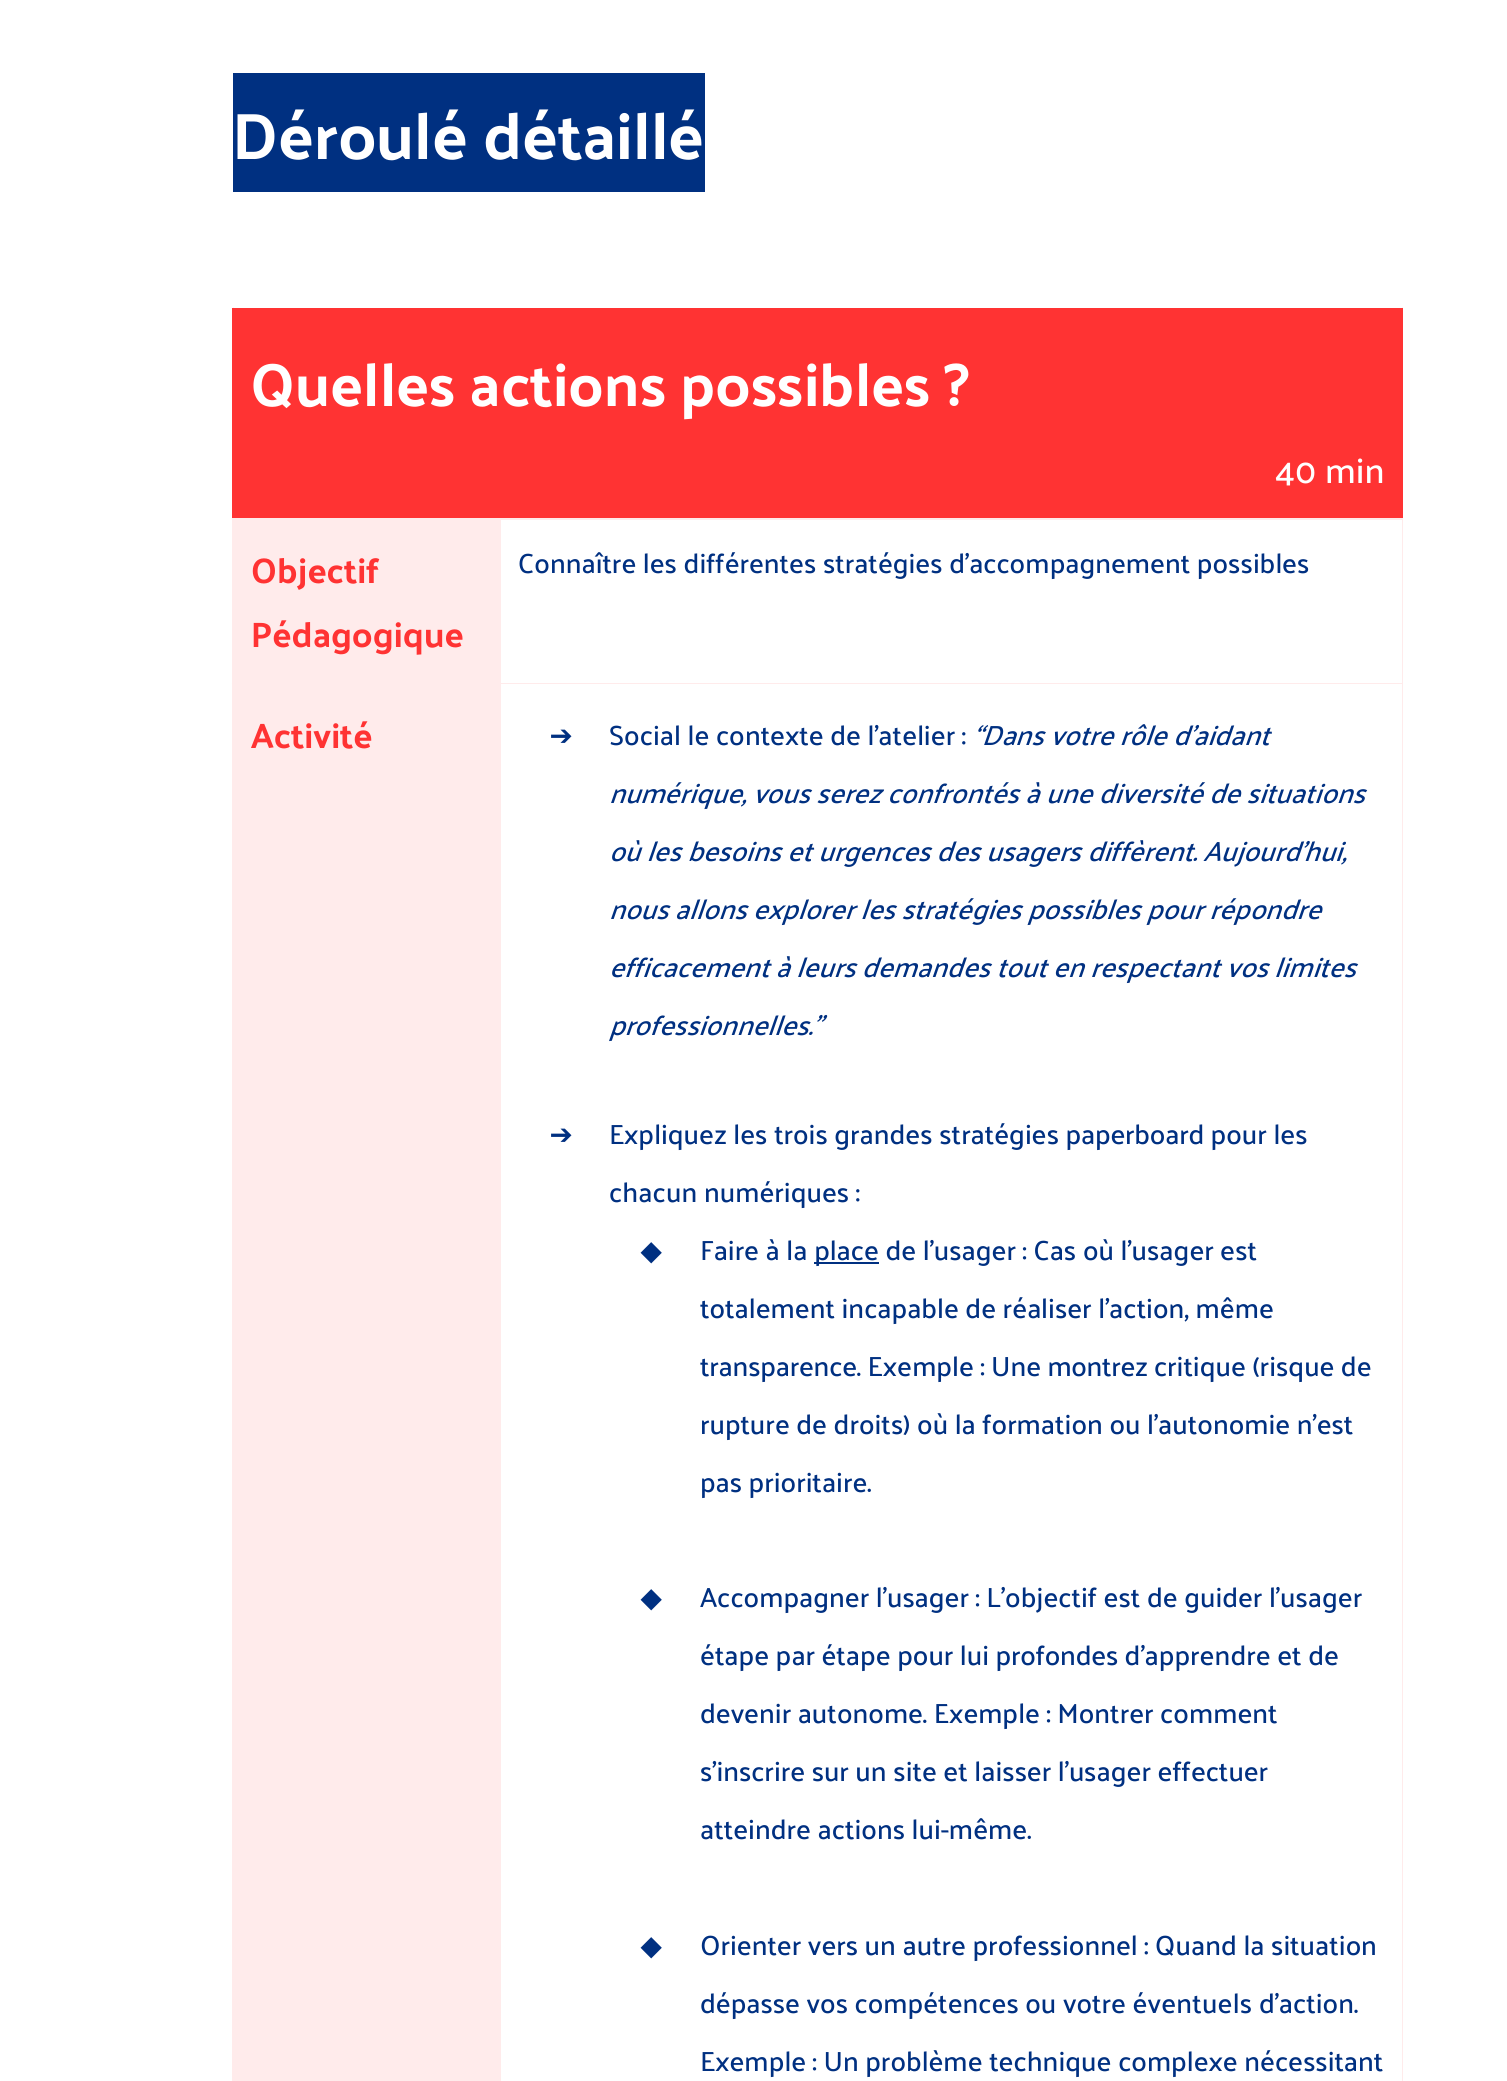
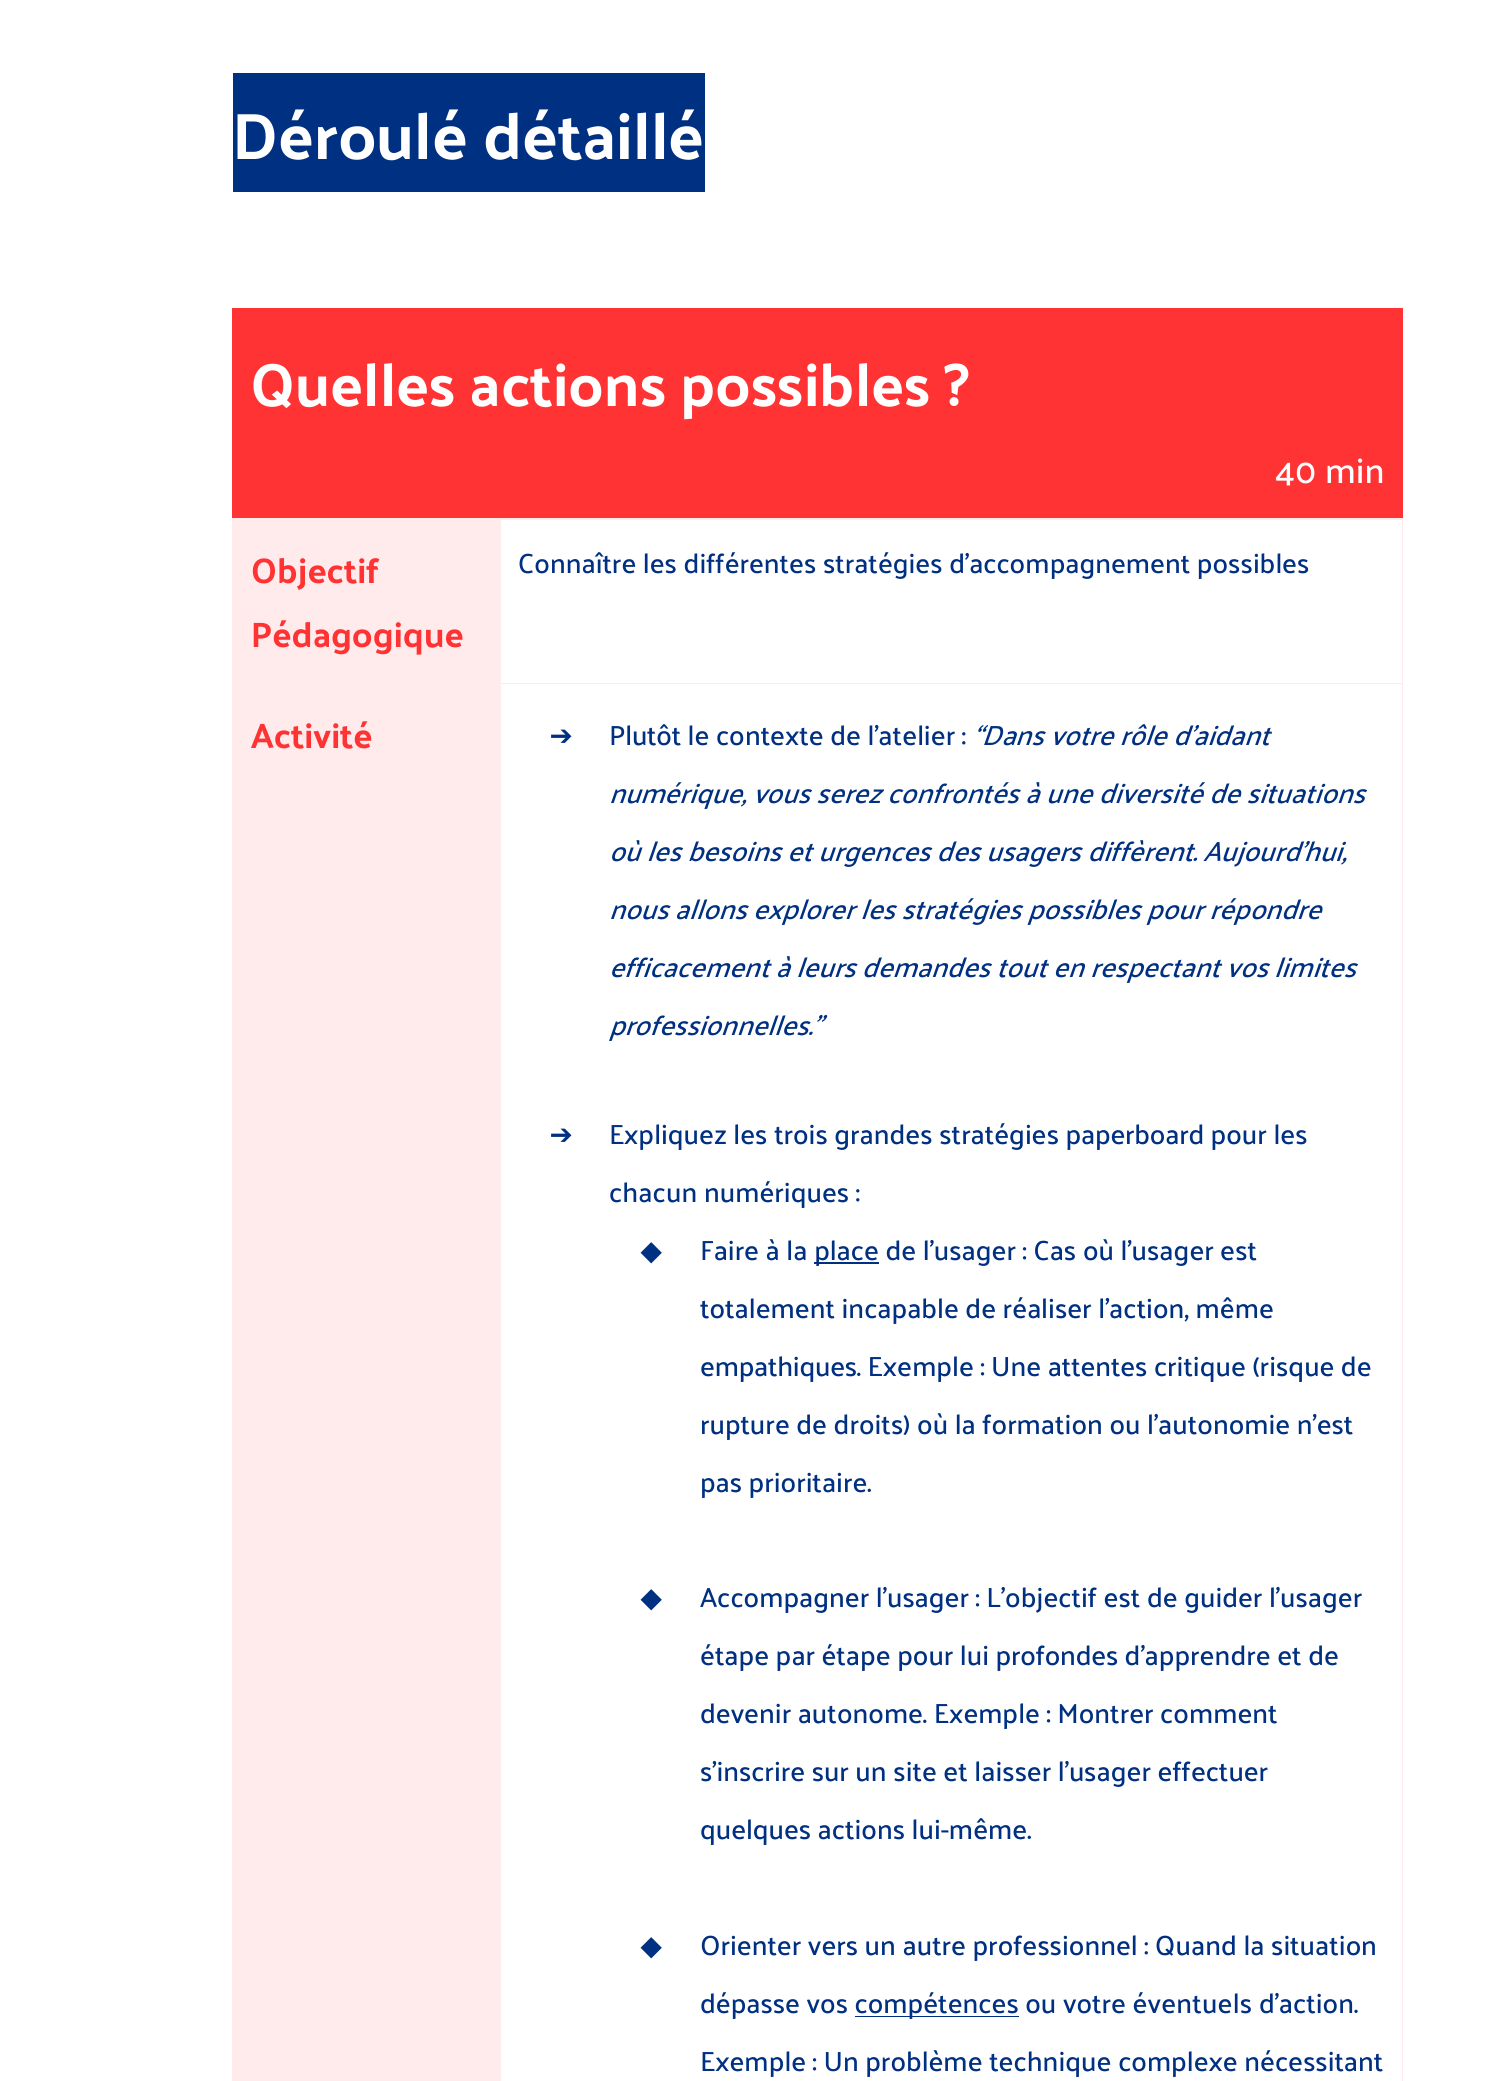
Social: Social -> Plutôt (645, 737)
transparence: transparence -> empathiques (781, 1367)
montrez: montrez -> attentes (1098, 1367)
atteindre: atteindre -> quelques (756, 1831)
compétences underline: none -> present (937, 2005)
